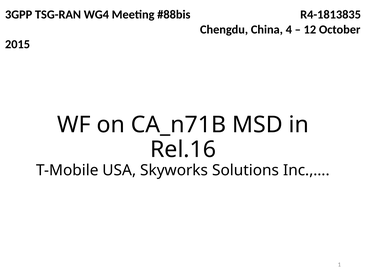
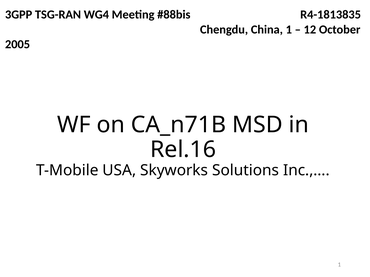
China 4: 4 -> 1 (289, 30)
2015: 2015 -> 2005 (18, 44)
